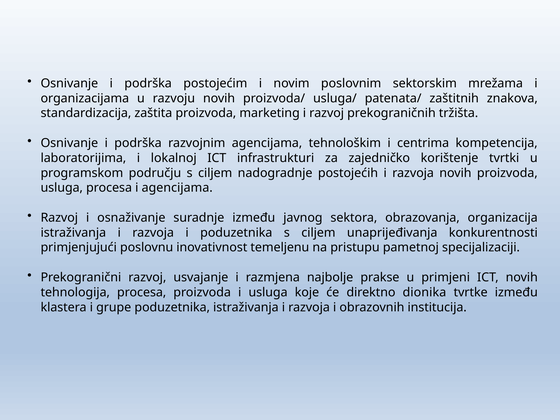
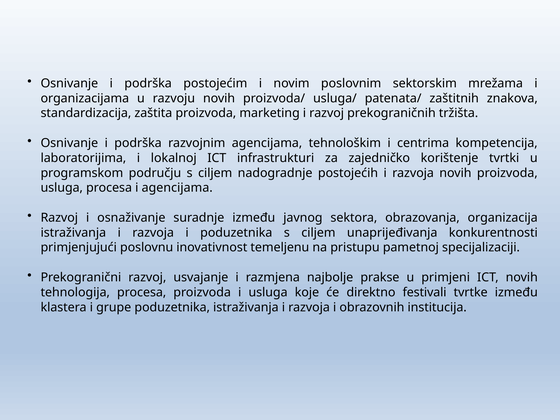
dionika: dionika -> festivali (425, 292)
